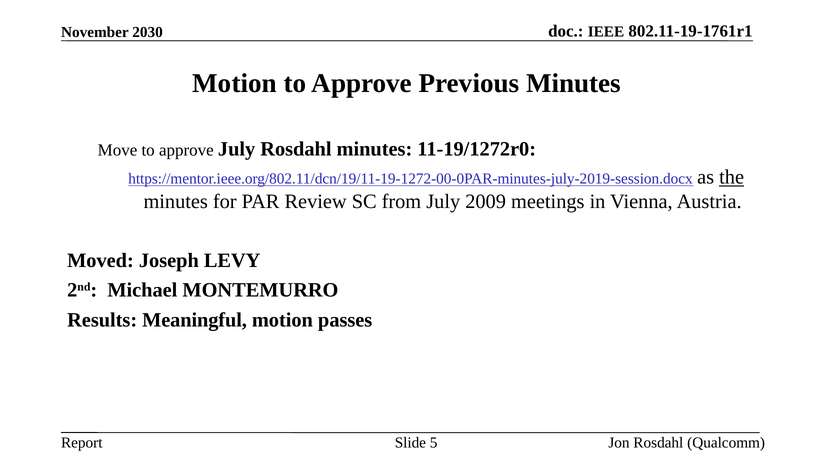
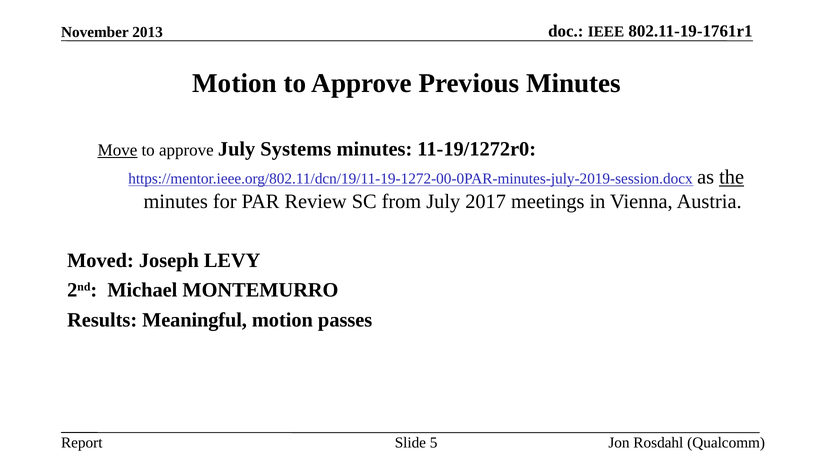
2030: 2030 -> 2013 (148, 32)
Move underline: none -> present (118, 150)
July Rosdahl: Rosdahl -> Systems (296, 149)
2009: 2009 -> 2017 (486, 202)
